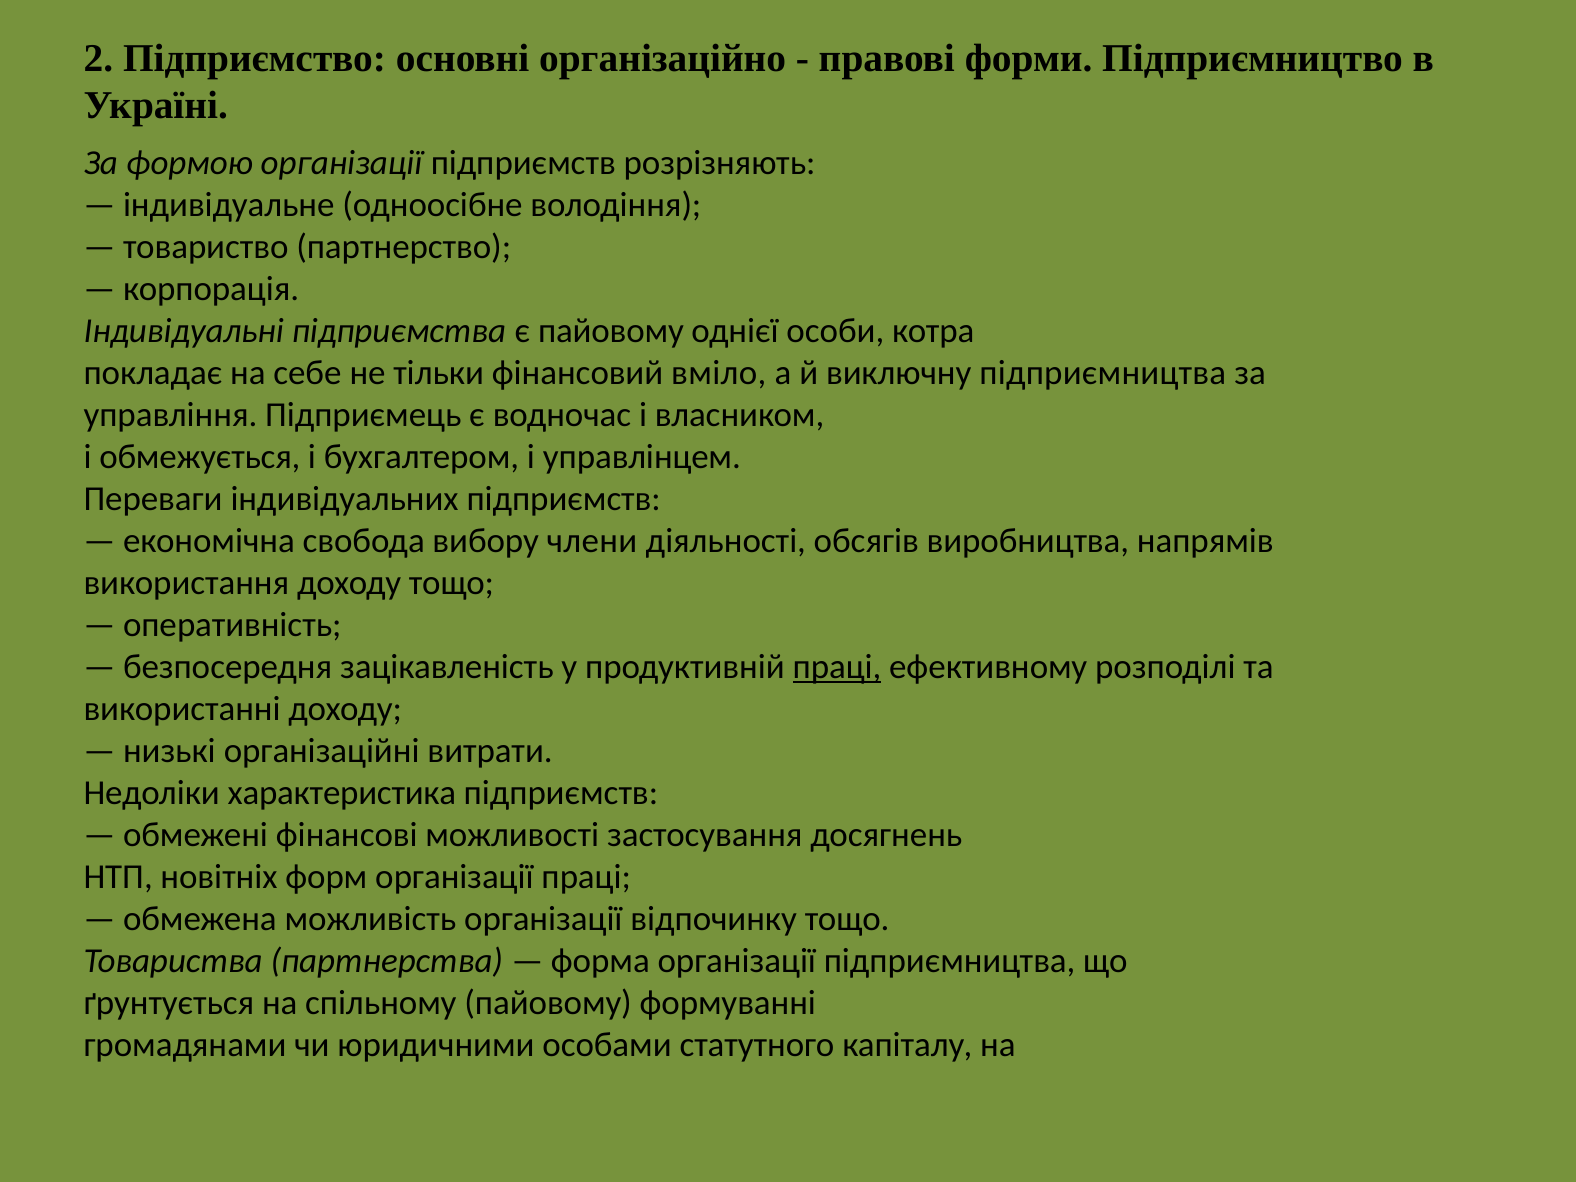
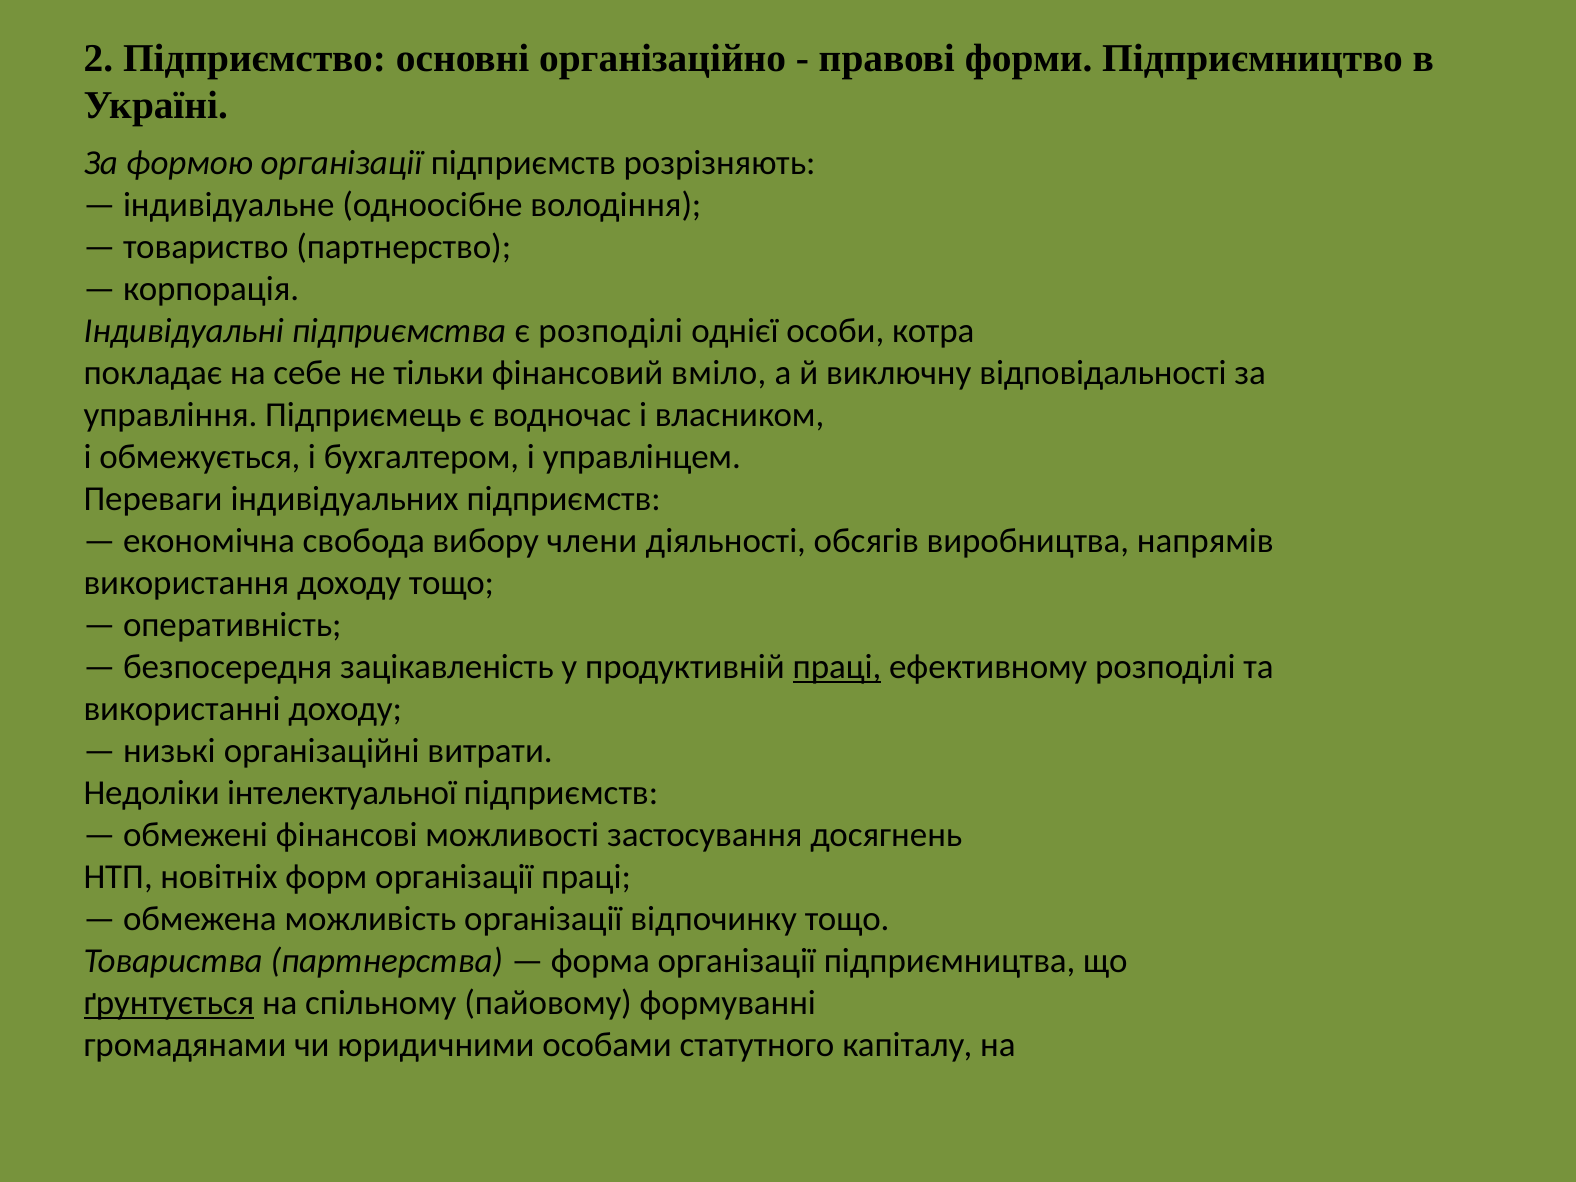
є пайовому: пайовому -> розподілі (611, 331)
виключну підприємництва: підприємництва -> відповідальності (1103, 373)
характеристика: характеристика -> інтелектуальної (342, 793)
ґрунтується underline: none -> present (169, 1003)
